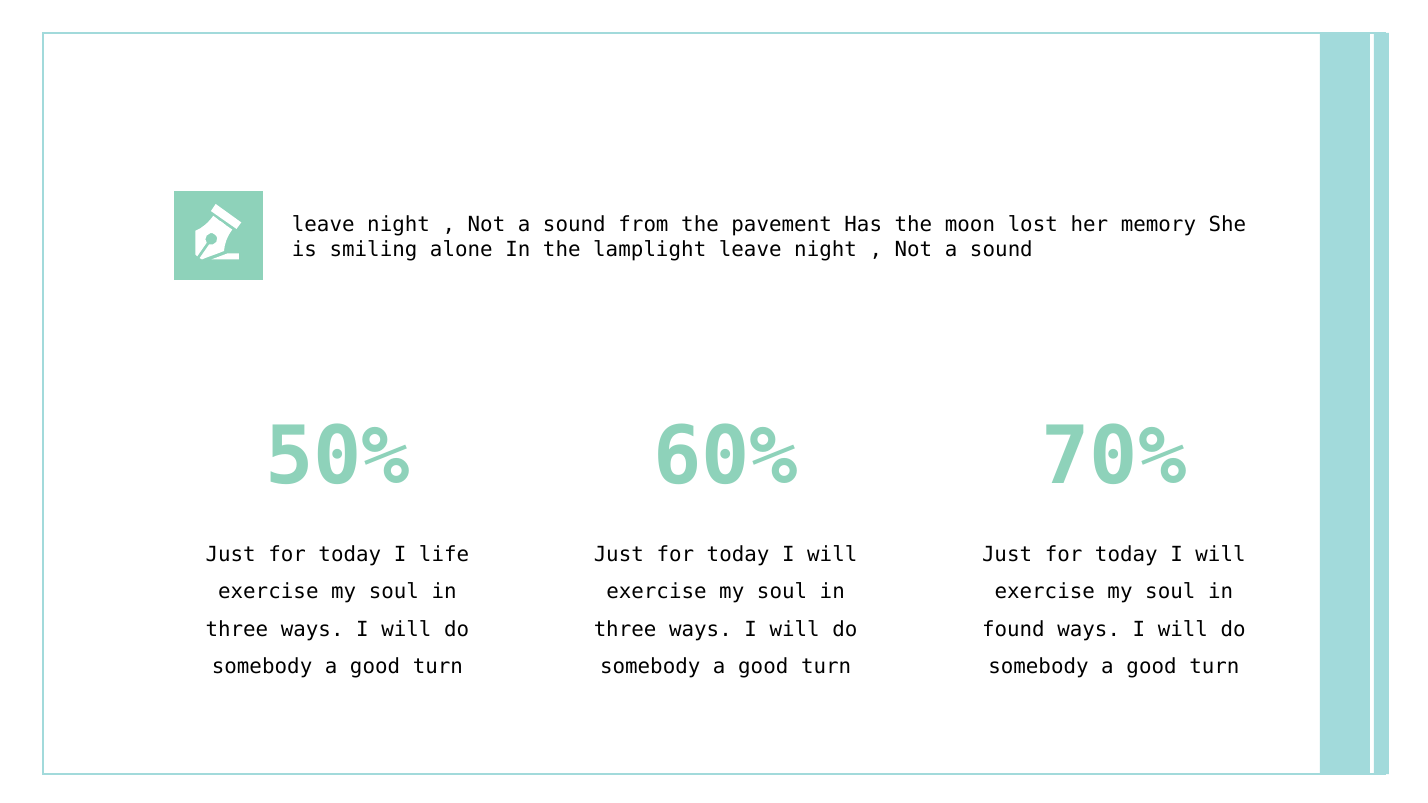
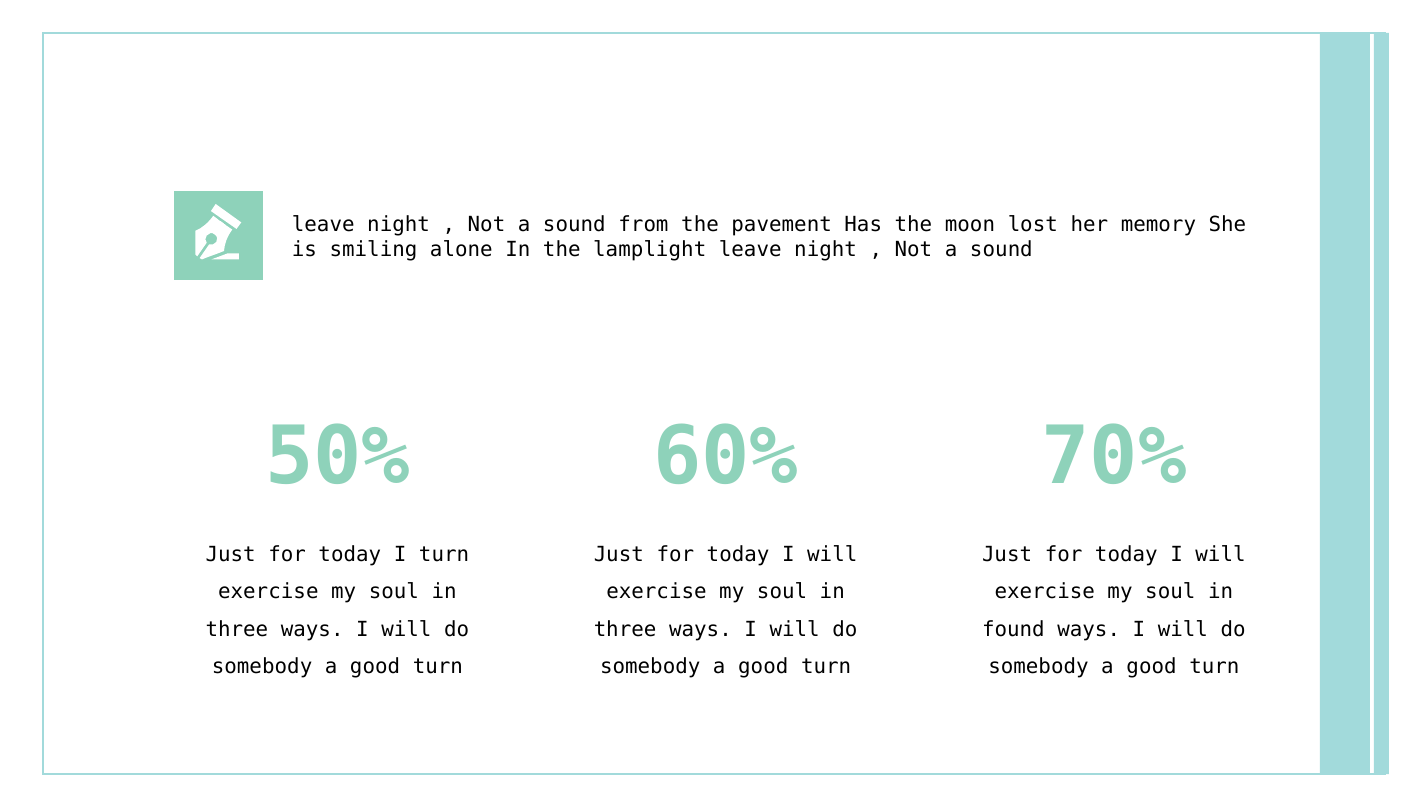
I life: life -> turn (444, 555)
